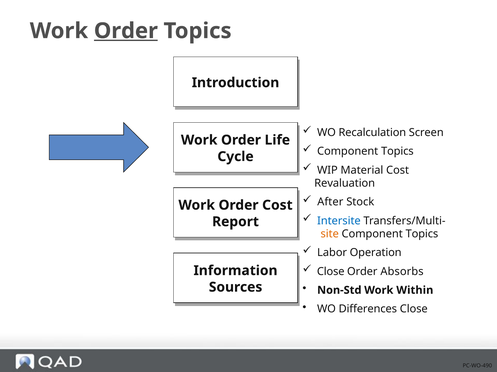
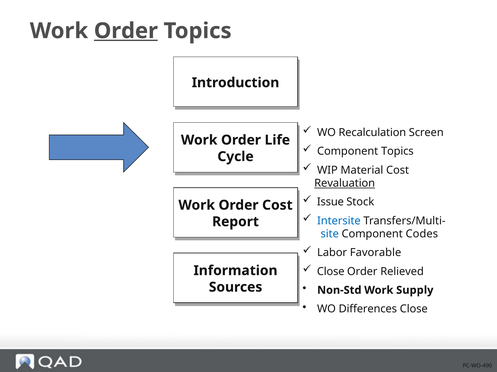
Revaluation underline: none -> present (345, 184)
After: After -> Issue (330, 202)
site colour: orange -> blue (330, 234)
Topics: Topics -> Codes (422, 234)
Operation: Operation -> Favorable (376, 253)
Absorbs: Absorbs -> Relieved (402, 272)
Within: Within -> Supply (415, 291)
